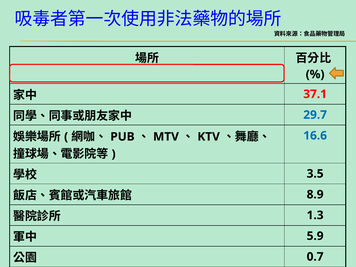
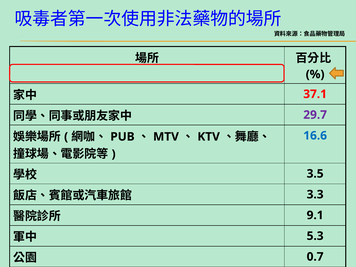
29.7 colour: blue -> purple (315, 115)
8.9: 8.9 -> 3.3 (315, 194)
1.3: 1.3 -> 9.1 (315, 215)
5.9: 5.9 -> 5.3 (315, 236)
